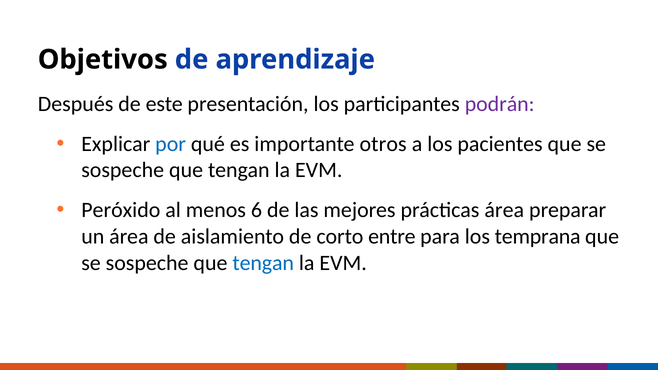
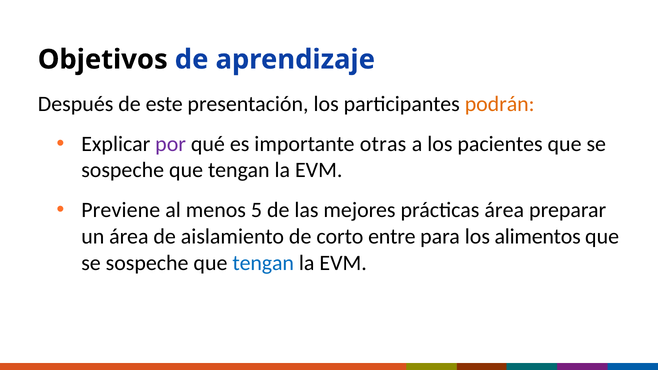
podrán colour: purple -> orange (500, 104)
por colour: blue -> purple (171, 144)
otros: otros -> otras (383, 144)
Peróxido: Peróxido -> Previene (121, 210)
6: 6 -> 5 (256, 210)
temprana: temprana -> alimentos (538, 237)
